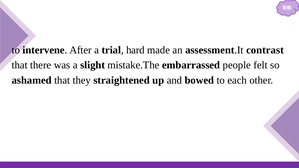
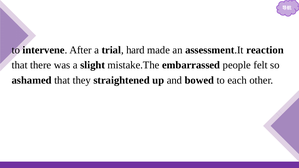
contrast: contrast -> reaction (265, 50)
